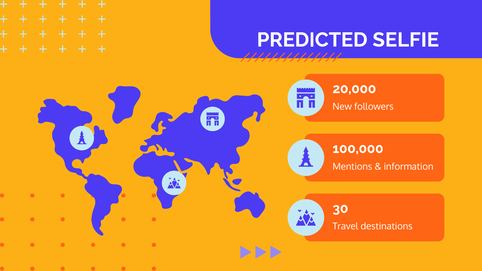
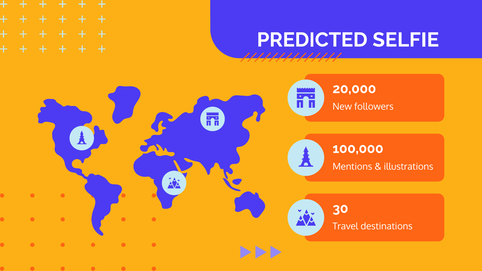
information: information -> illustrations (409, 167)
